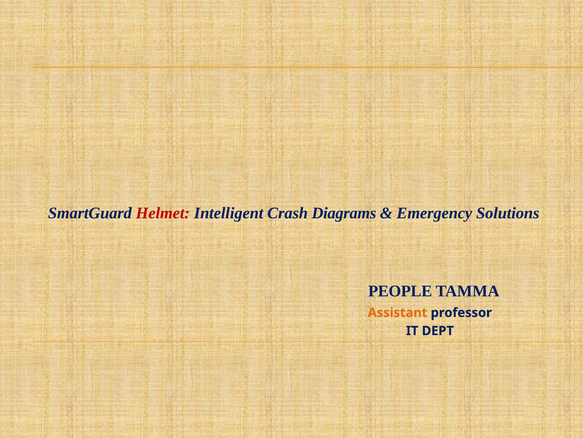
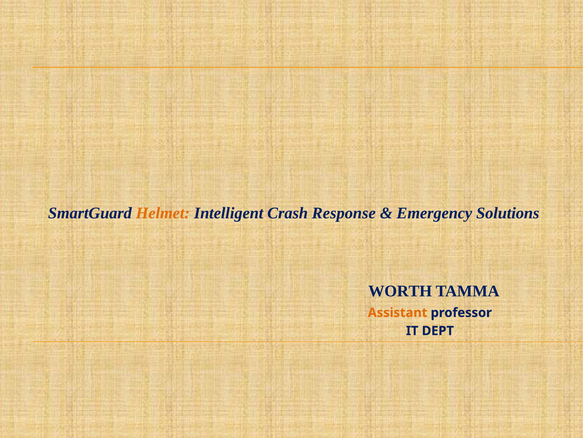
Helmet colour: red -> orange (163, 213)
Diagrams: Diagrams -> Response (344, 213)
PEOPLE: PEOPLE -> WORTH (400, 291)
